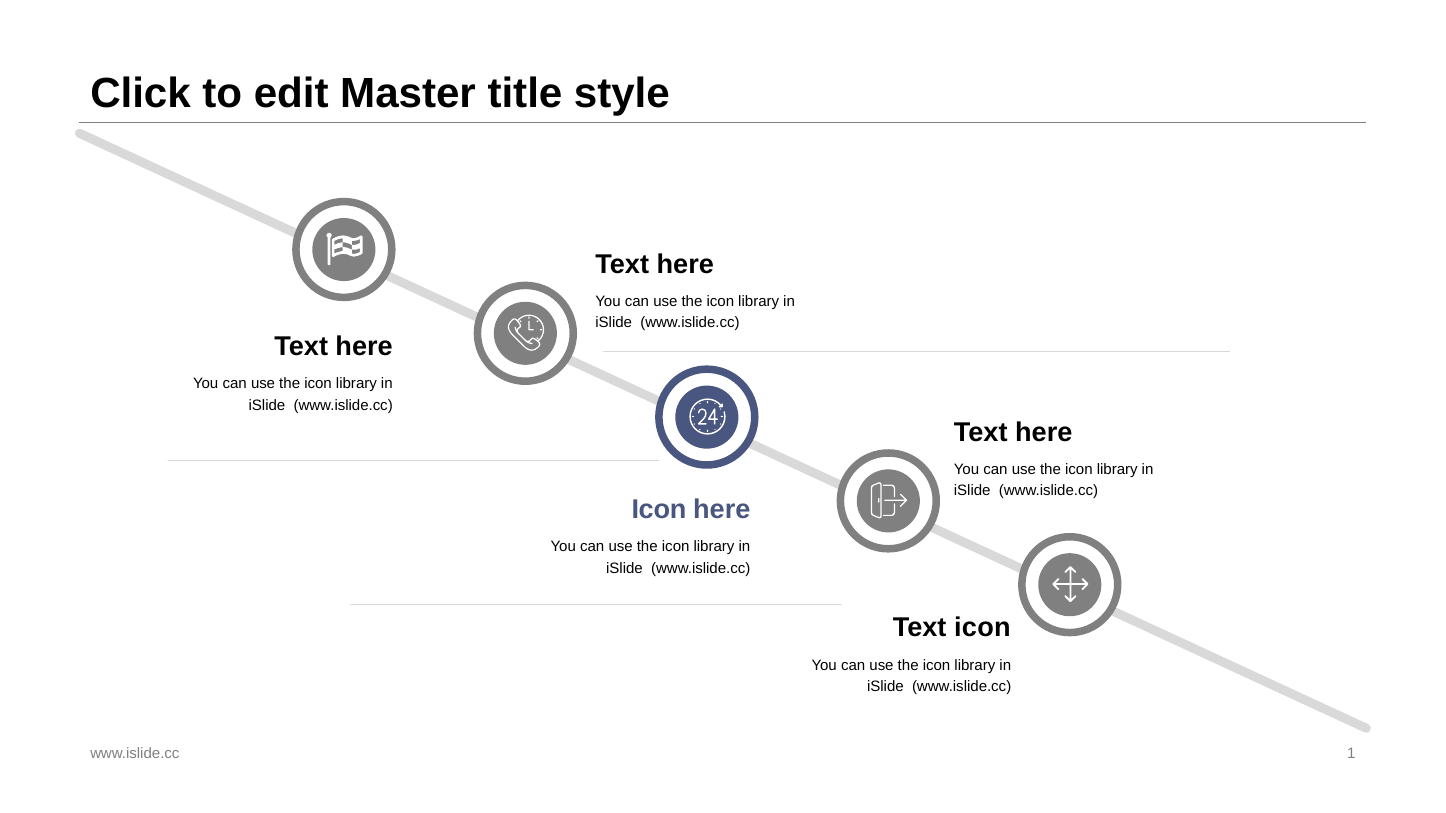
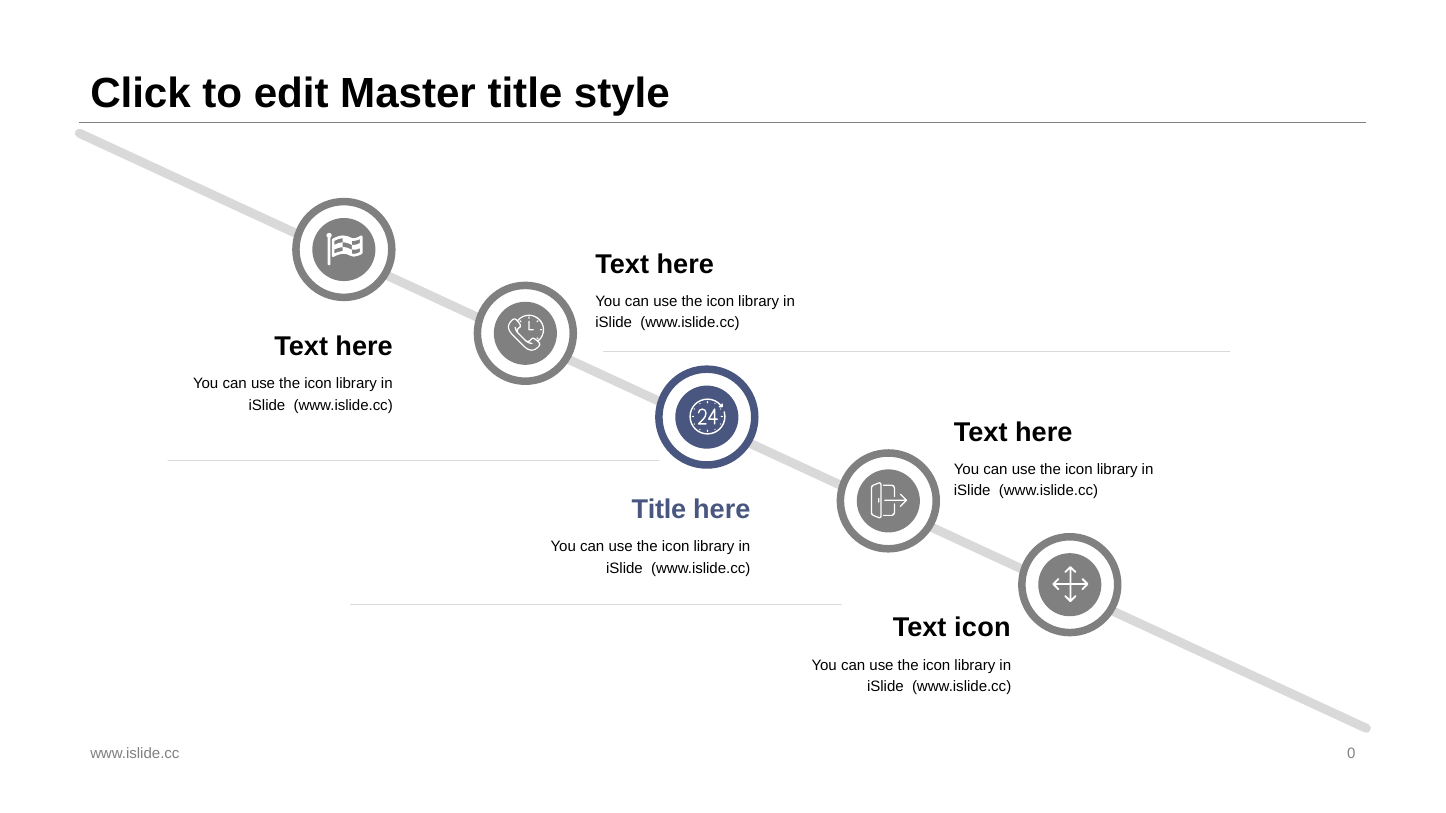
Icon: Icon -> Title (659, 510)
1: 1 -> 0 (1351, 753)
